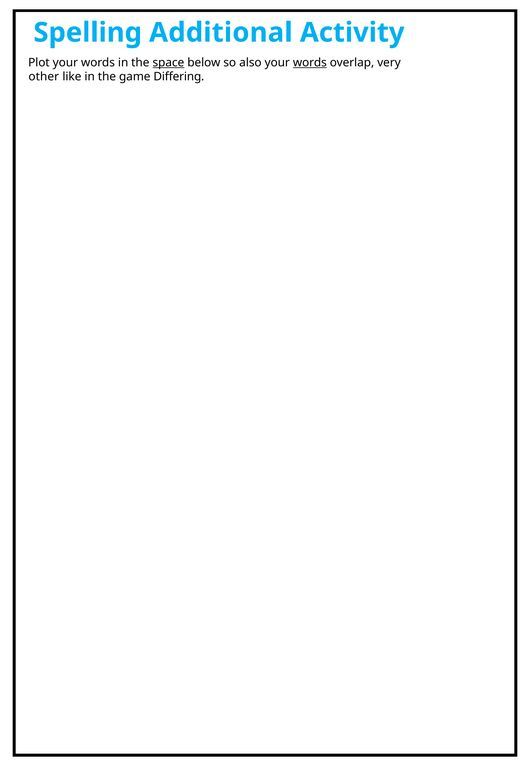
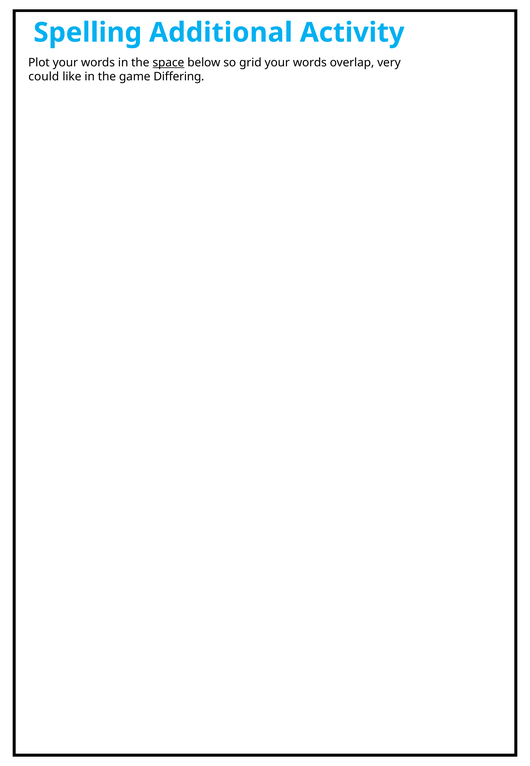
also: also -> grid (250, 62)
words underline: present -> none (310, 62)
other: other -> could (44, 77)
